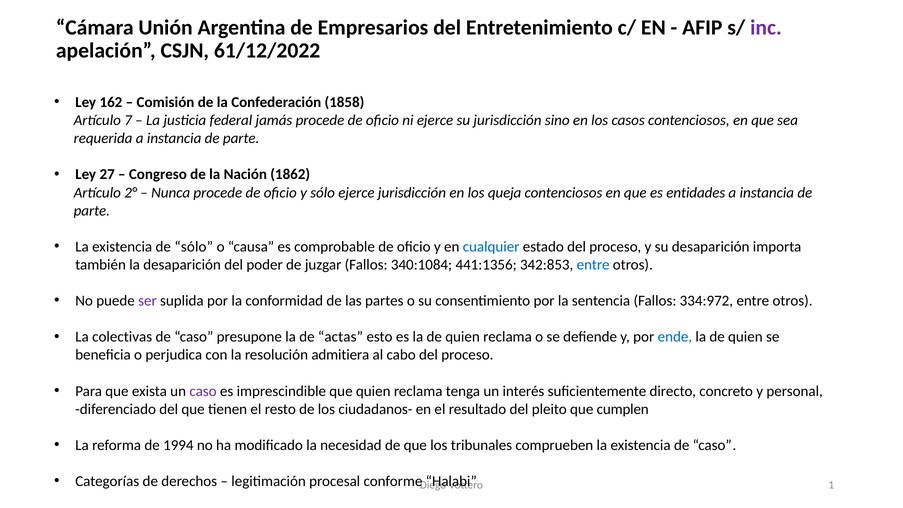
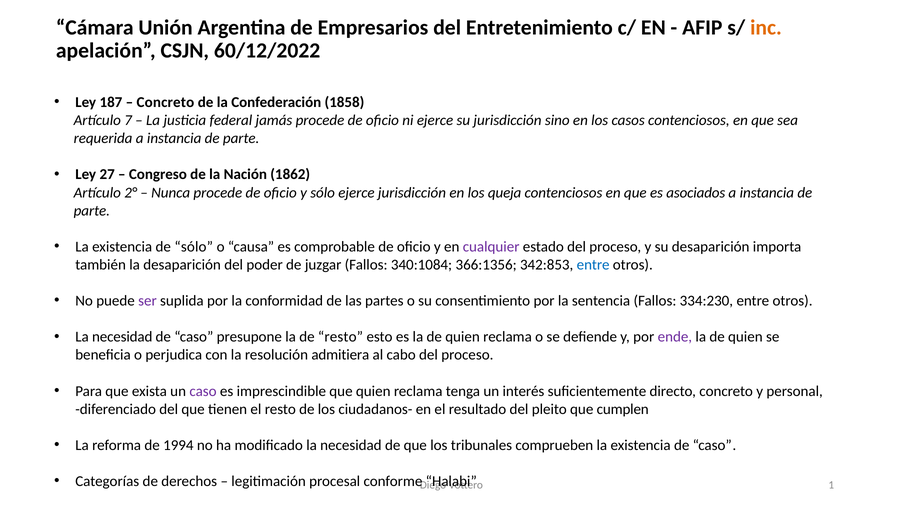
inc colour: purple -> orange (766, 27)
61/12/2022: 61/12/2022 -> 60/12/2022 (267, 51)
162: 162 -> 187 (111, 102)
Comisión: Comisión -> Concreto (165, 102)
entidades: entidades -> asociados (696, 193)
cualquier colour: blue -> purple (491, 247)
441:1356: 441:1356 -> 366:1356 (486, 265)
334:972: 334:972 -> 334:230 (706, 301)
colectivas: colectivas -> necesidad (122, 337)
de actas: actas -> resto (340, 337)
ende colour: blue -> purple (675, 337)
